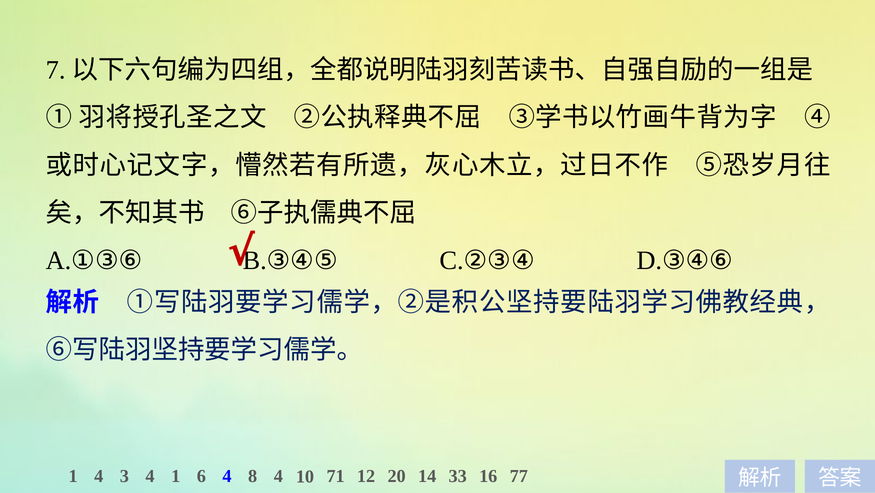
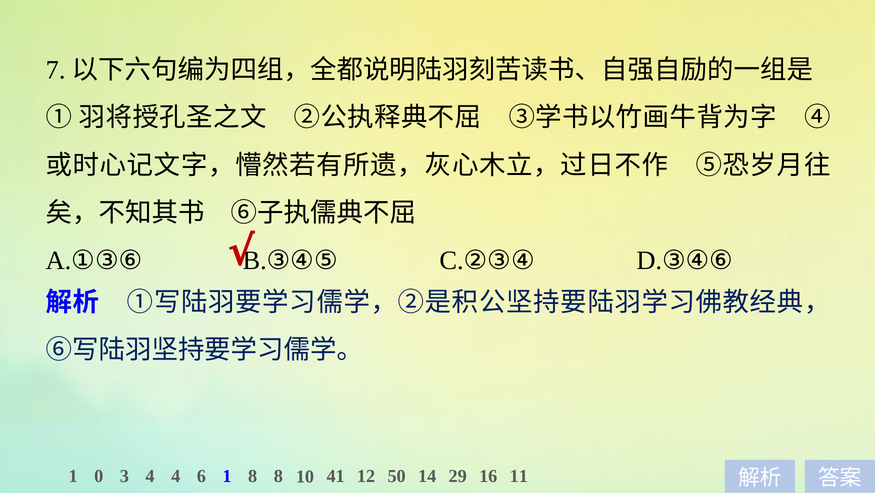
1 4: 4 -> 0 (99, 476)
4 1: 1 -> 4 (176, 476)
6 4: 4 -> 1 (227, 476)
8 4: 4 -> 8 (278, 476)
71: 71 -> 41 (336, 476)
20: 20 -> 50 (397, 476)
33: 33 -> 29 (458, 476)
77: 77 -> 11 (519, 476)
